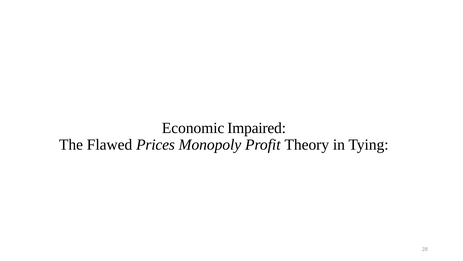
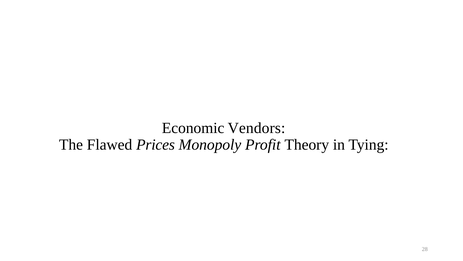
Impaired: Impaired -> Vendors (256, 128)
